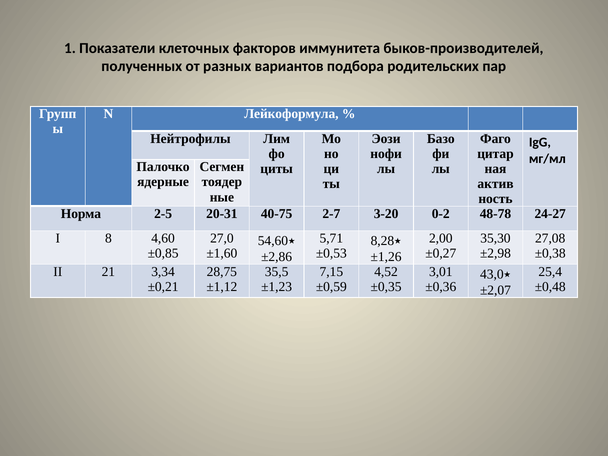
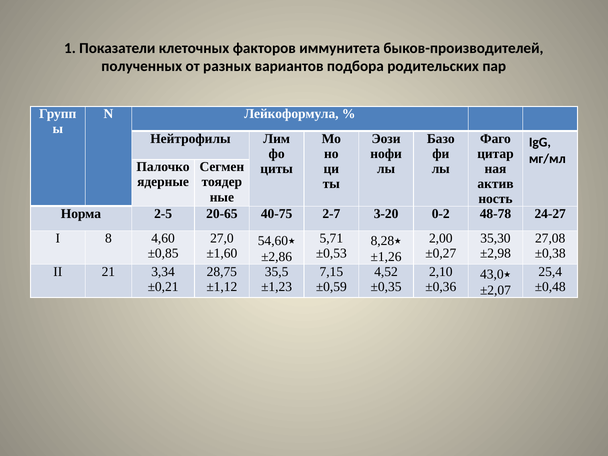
20-31: 20-31 -> 20-65 (222, 214)
3,01: 3,01 -> 2,10 (441, 272)
